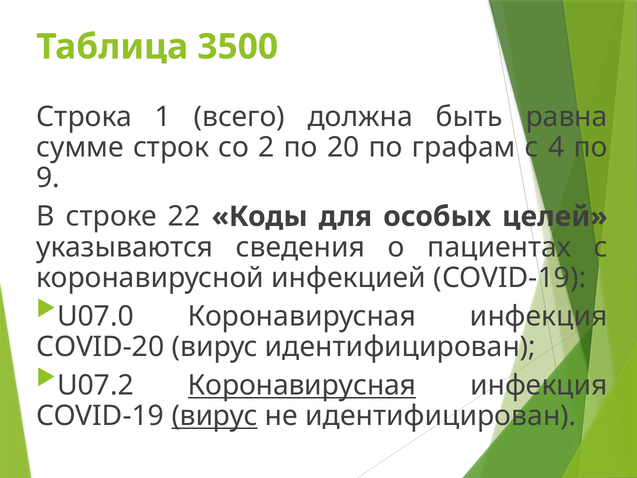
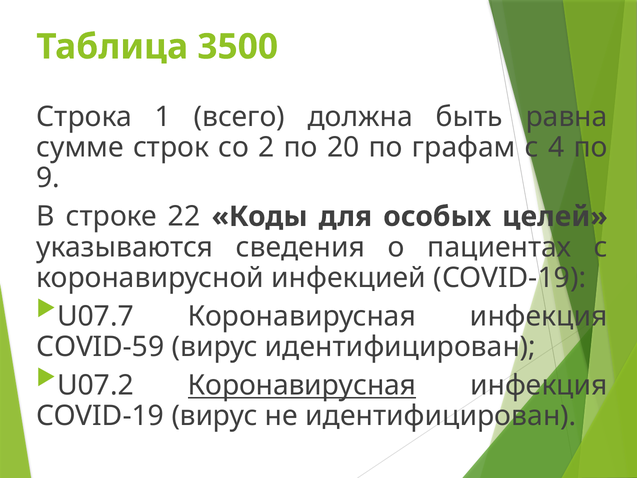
U07.0: U07.0 -> U07.7 (95, 316)
COVID-20: COVID-20 -> COVID-59 (100, 347)
вирус underline: present -> none (215, 416)
